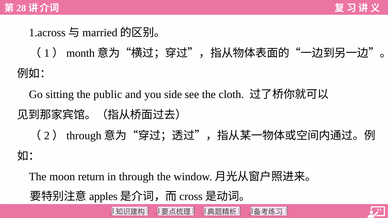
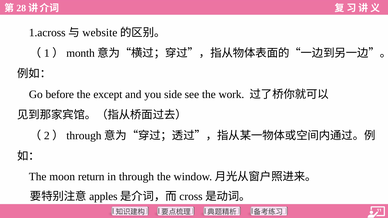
married: married -> website (100, 33)
sitting: sitting -> before (60, 94)
public: public -> except (108, 94)
cloth: cloth -> work (231, 94)
